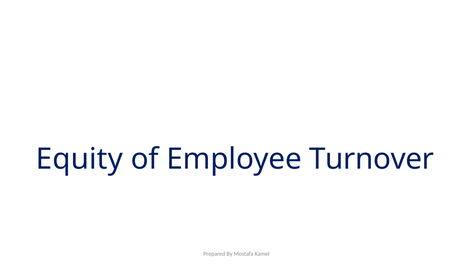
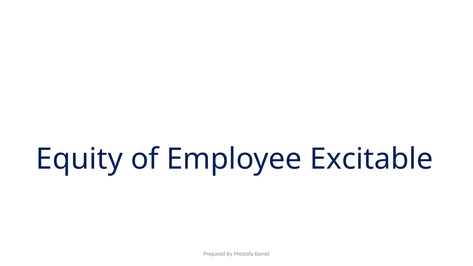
Turnover: Turnover -> Excitable (371, 159)
